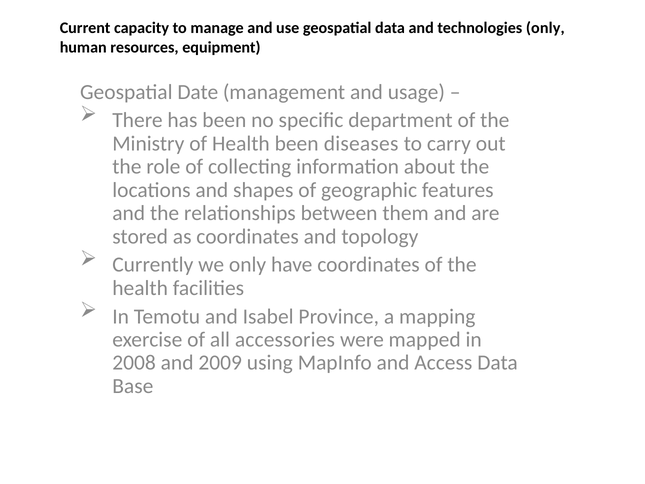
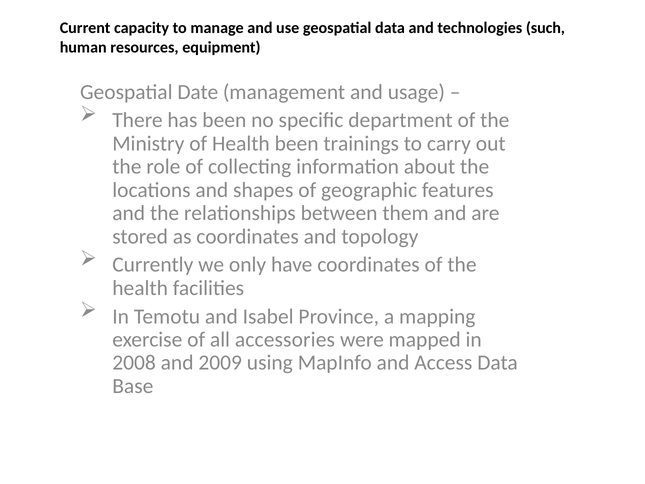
technologies only: only -> such (545, 28)
diseases: diseases -> trainings (361, 143)
